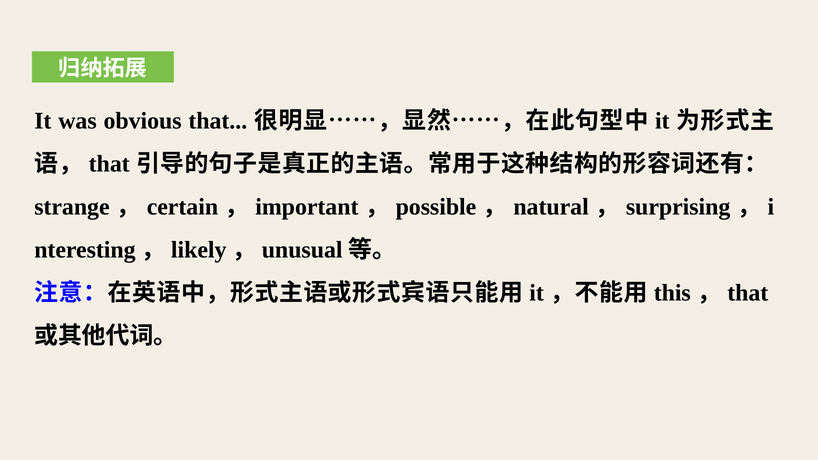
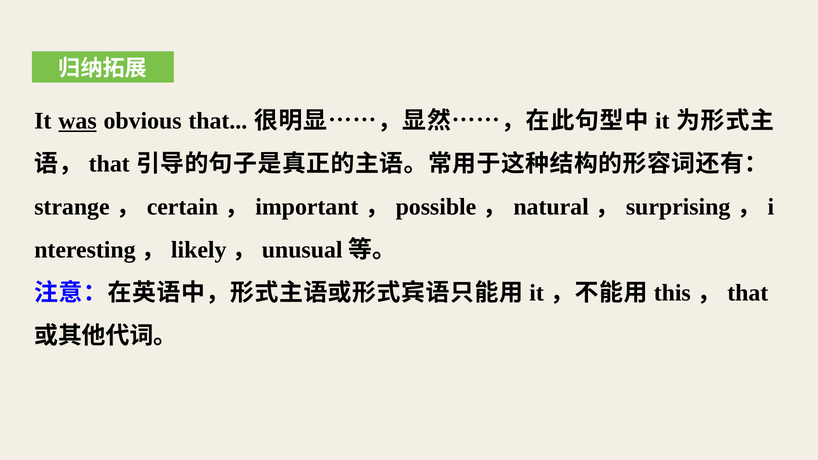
was underline: none -> present (77, 121)
